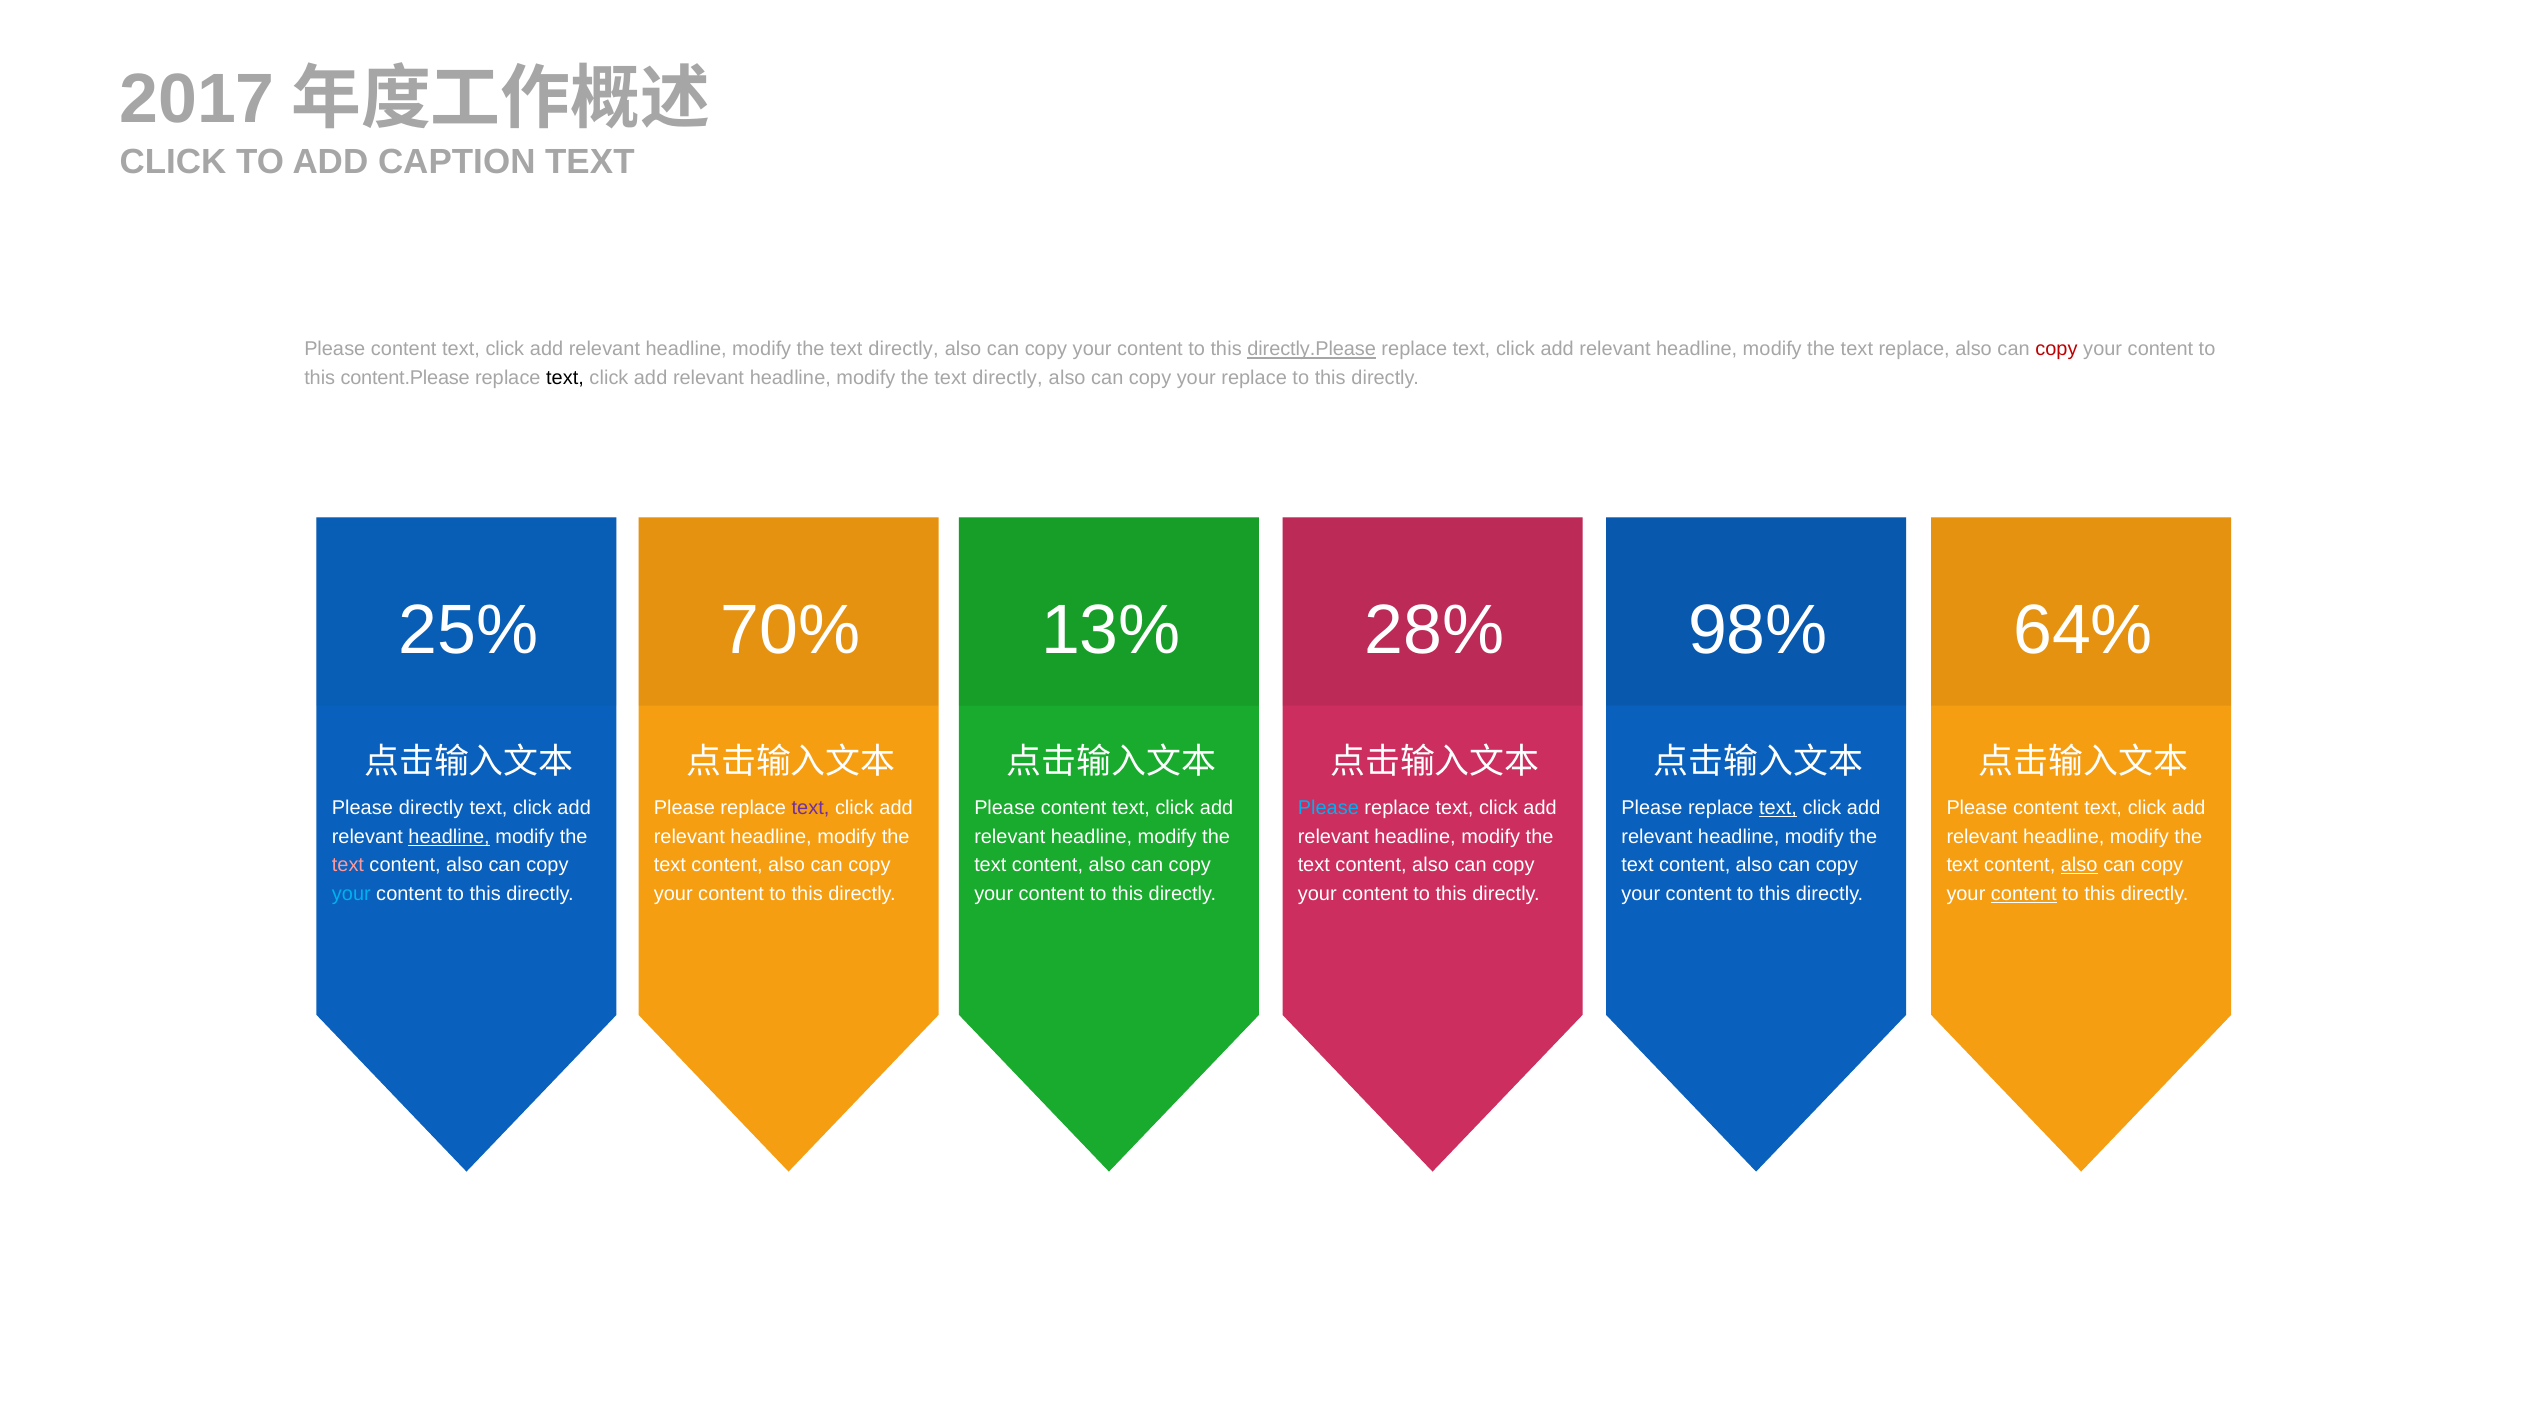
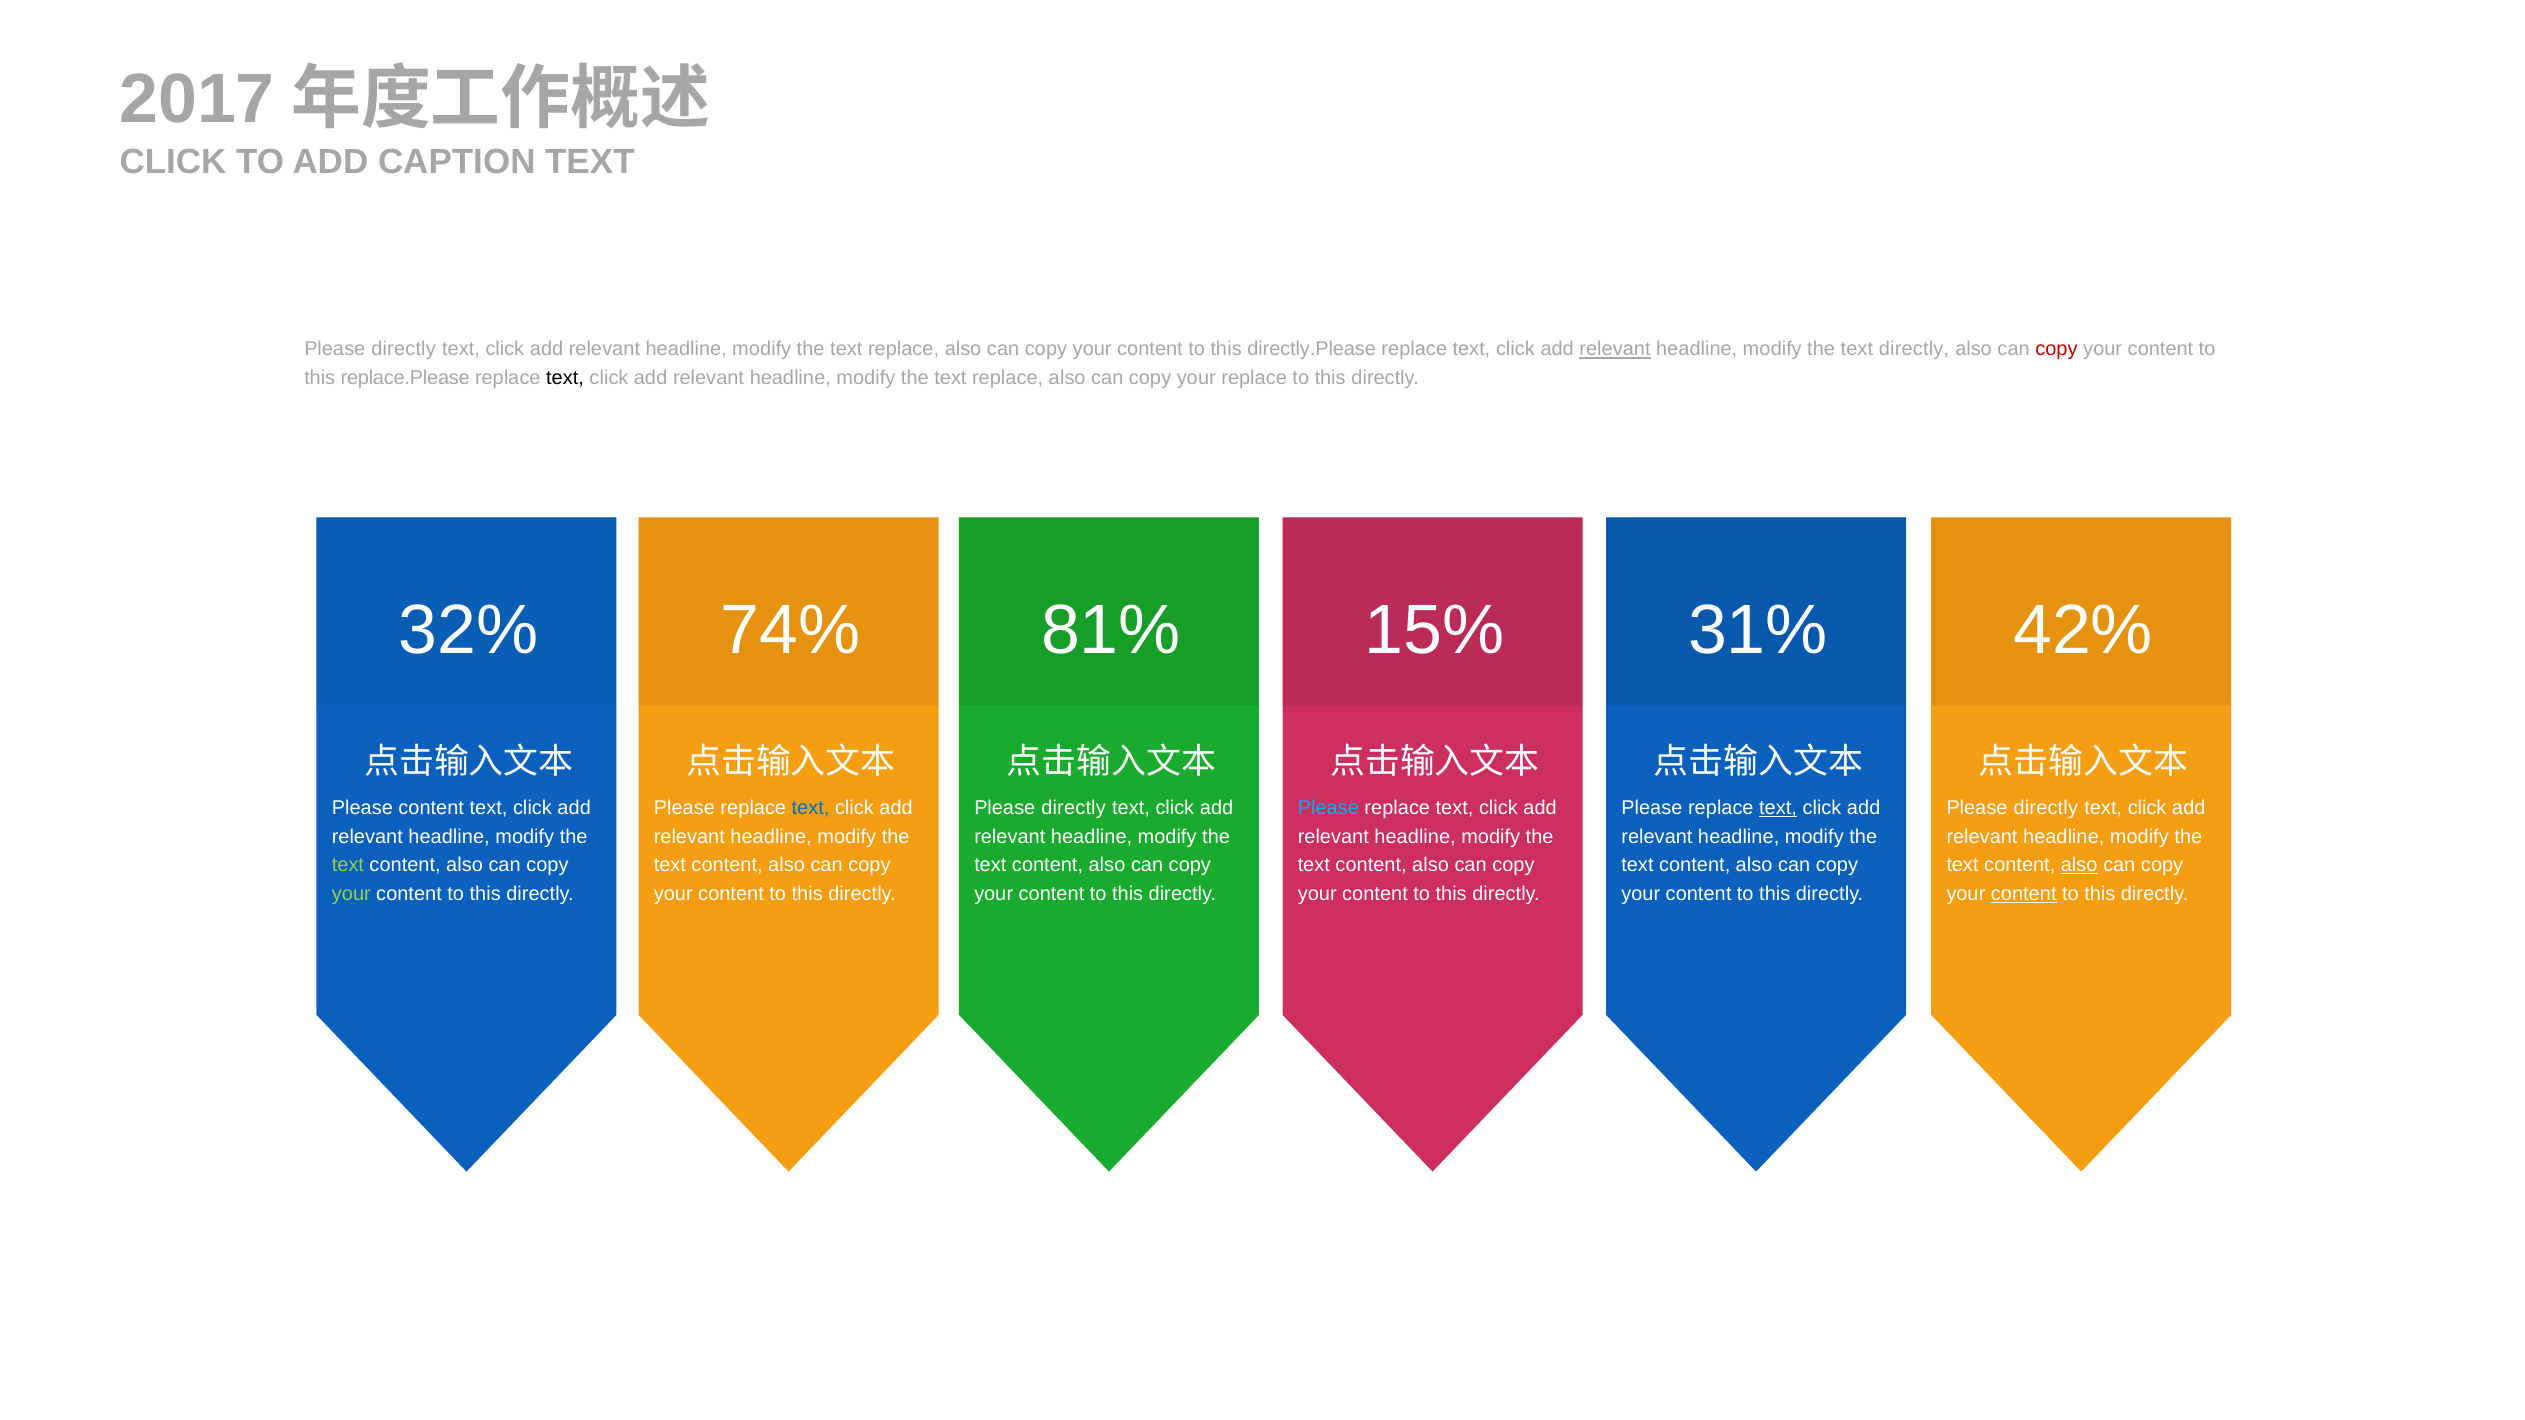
content: content -> directly (404, 349)
directly: directly -> replace (904, 349)
directly.Please underline: present -> none (1312, 349)
relevant underline: none -> present (1615, 349)
text replace: replace -> directly (1914, 349)
content.Please: content.Please -> replace.Please (405, 378)
directly: directly -> replace (1008, 378)
25%: 25% -> 32% (469, 631)
70%: 70% -> 74% (790, 631)
13%: 13% -> 81% (1111, 631)
28%: 28% -> 15% (1434, 631)
98%: 98% -> 31% (1758, 631)
64%: 64% -> 42% (2083, 631)
Please directly: directly -> content (431, 808)
text colour: purple -> blue (810, 808)
content: content -> directly (1074, 808)
content: content -> directly (2046, 808)
headline underline: present -> none (449, 837)
text colour: pink -> light green (348, 865)
your colour: light blue -> light green (351, 894)
